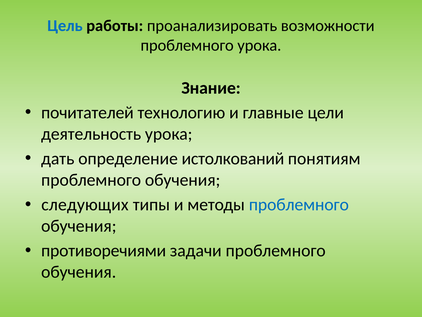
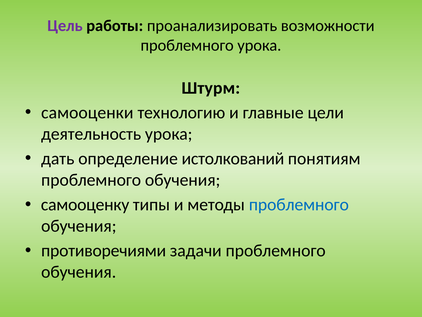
Цель colour: blue -> purple (65, 26)
Знание: Знание -> Штурм (211, 88)
почитателей: почитателей -> самооценки (87, 113)
следующих: следующих -> самооценку (85, 205)
